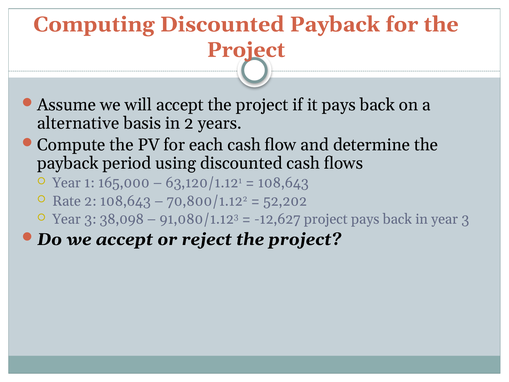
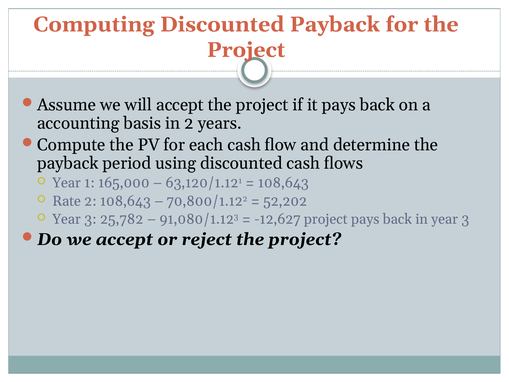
alternative: alternative -> accounting (78, 123)
38,098: 38,098 -> 25,782 (122, 219)
